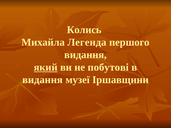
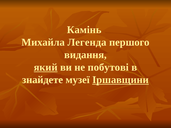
Колись: Колись -> Камінь (84, 30)
видання: видання -> знайдете (43, 80)
Іршавщини underline: none -> present (121, 80)
